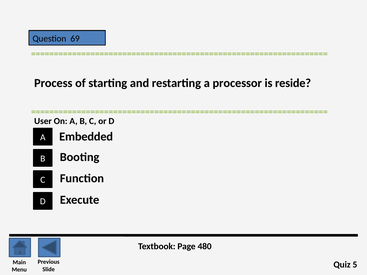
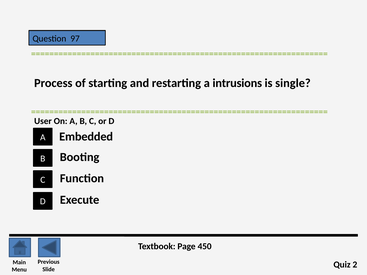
69: 69 -> 97 (75, 39)
processor: processor -> intrusions (237, 83)
reside: reside -> single (293, 83)
480: 480 -> 450 (205, 246)
5: 5 -> 2 (355, 265)
